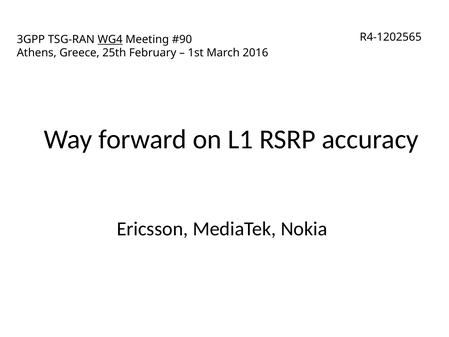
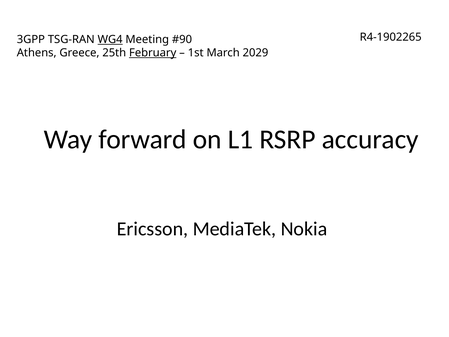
R4-1202565: R4-1202565 -> R4-1902265 (391, 37)
February underline: none -> present (153, 53)
2016: 2016 -> 2029 (255, 53)
